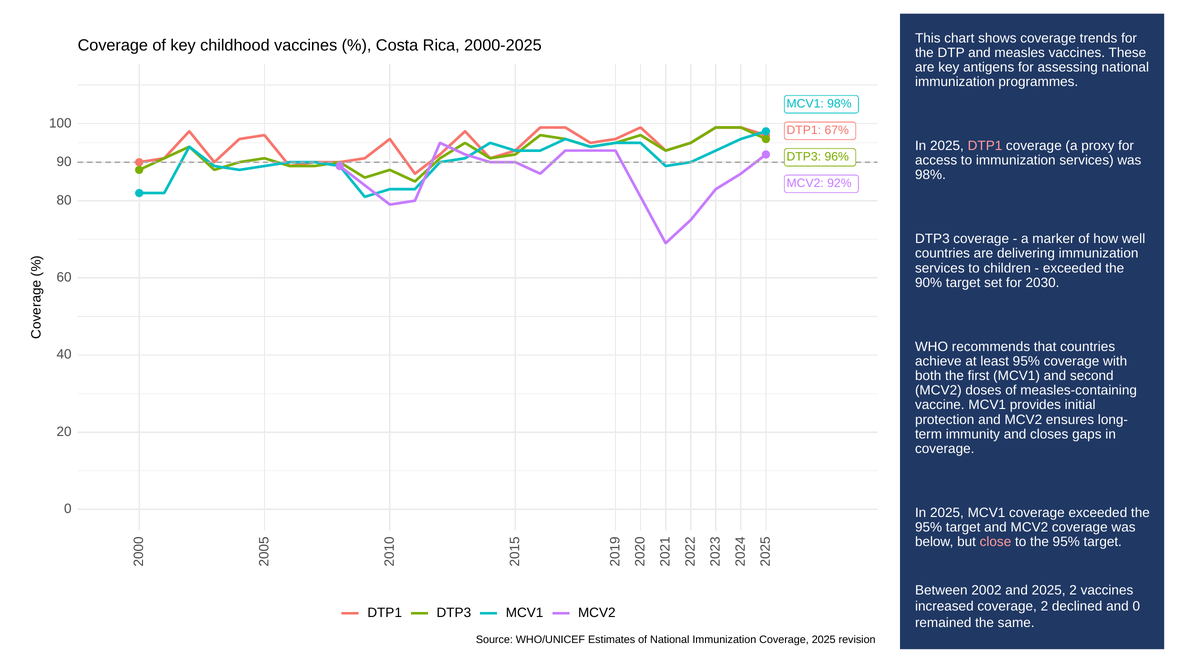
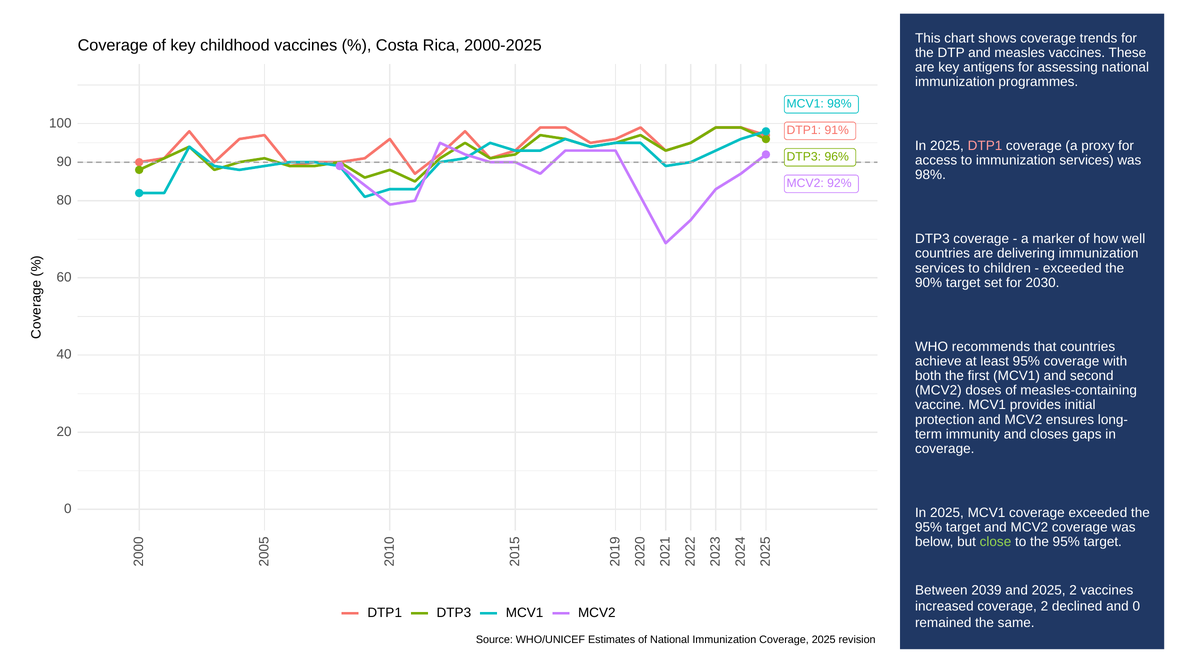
67%: 67% -> 91% (837, 130)
close colour: pink -> light green (995, 542)
2002: 2002 -> 2039 (987, 590)
